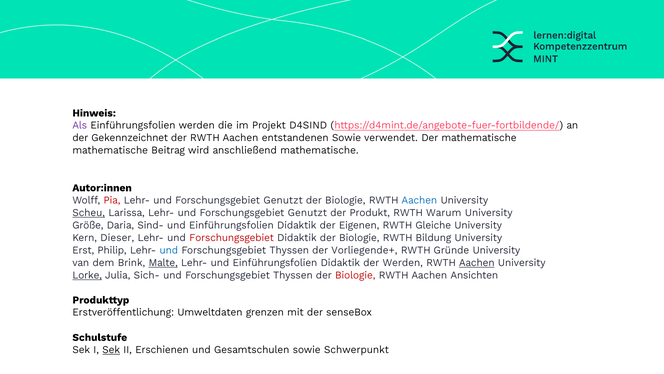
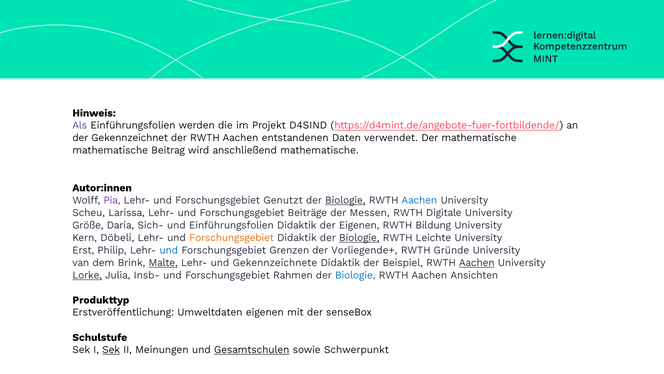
entstandenen Sowie: Sowie -> Daten (346, 138)
Pia colour: red -> purple (112, 200)
Biologie underline: none -> present (345, 200)
Scheu underline: present -> none (89, 212)
Genutzt: Genutzt -> Beiträge (307, 212)
Produkt: Produkt -> Messen (370, 212)
Warum: Warum -> Digitale (444, 212)
Sind-: Sind- -> Sich- (151, 225)
Gleiche: Gleiche -> Bildung (433, 225)
Dieser: Dieser -> Döbeli (117, 237)
Forschungsgebiet colour: red -> orange (232, 237)
Biologie underline: none -> present (359, 237)
Bildung: Bildung -> Leichte (433, 237)
Thyssen: Thyssen -> Grenzen (289, 250)
Lehr- und Einführungsfolien: Einführungsfolien -> Gekennzeichnete (275, 262)
der Werden: Werden -> Beispiel (403, 262)
Sich-: Sich- -> Insb- (147, 275)
Thyssen: Thyssen -> Rahmen (293, 275)
Biologie colour: red -> blue (355, 275)
Umweltdaten grenzen: grenzen -> eigenen (265, 312)
Erschienen: Erschienen -> Meinungen (162, 349)
Gesamtschulen underline: none -> present (252, 349)
